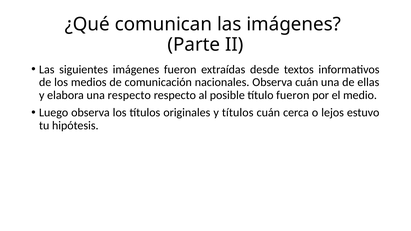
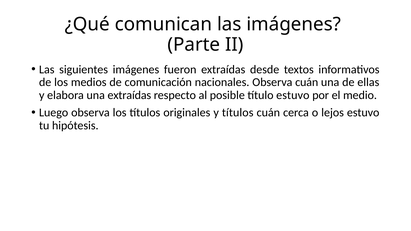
una respecto: respecto -> extraídas (129, 95)
título fueron: fueron -> estuvo (293, 95)
